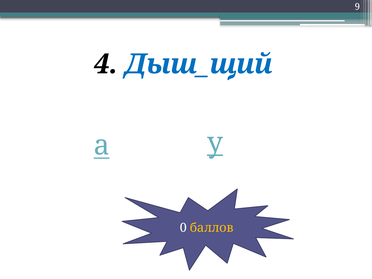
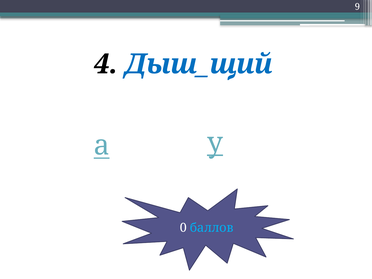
баллов colour: yellow -> light blue (212, 228)
